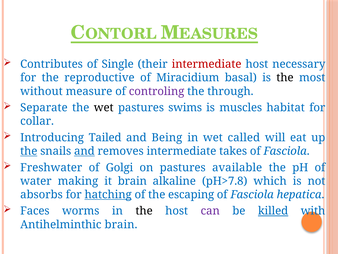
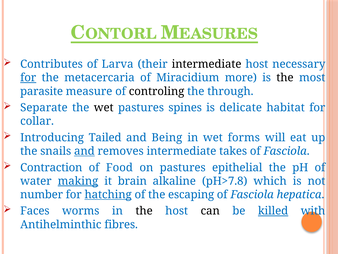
Single: Single -> Larva (118, 64)
intermediate colour: red -> black (207, 64)
for underline: none -> present (28, 78)
reproductive: reproductive -> metacercaria (99, 78)
basal: basal -> more (241, 78)
without: without -> parasite (42, 91)
controling colour: purple -> black (157, 91)
swims: swims -> spines (185, 107)
muscles: muscles -> delicate (241, 107)
called: called -> forms (244, 137)
the underline: present -> none (29, 151)
Freshwater: Freshwater -> Contraction (51, 167)
Golgi: Golgi -> Food (119, 167)
available: available -> epithelial (237, 167)
making underline: none -> present (78, 181)
absorbs: absorbs -> number (42, 194)
can colour: purple -> black (210, 211)
Antihelminthic brain: brain -> fibres (121, 224)
